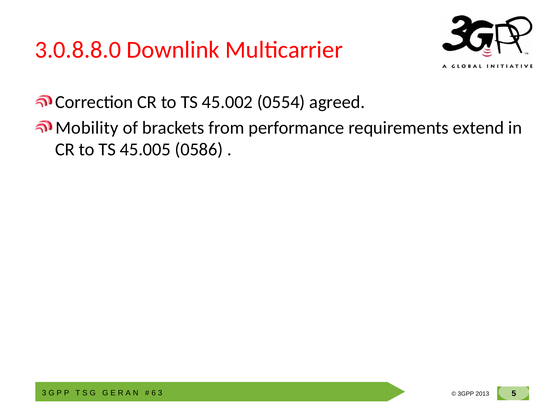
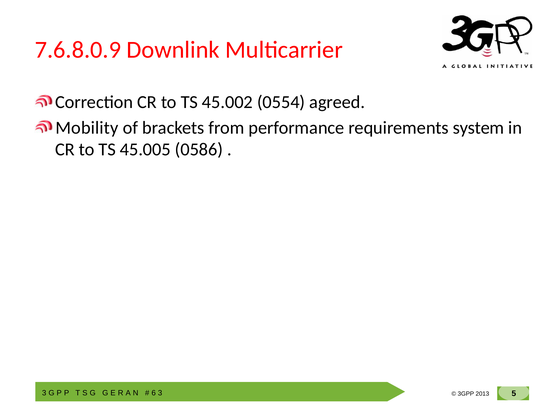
3.0.8.8.0: 3.0.8.8.0 -> 7.6.8.0.9 (78, 50)
extend: extend -> system (478, 128)
